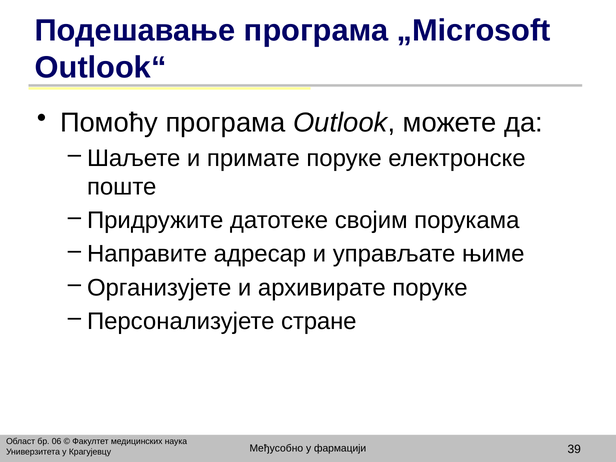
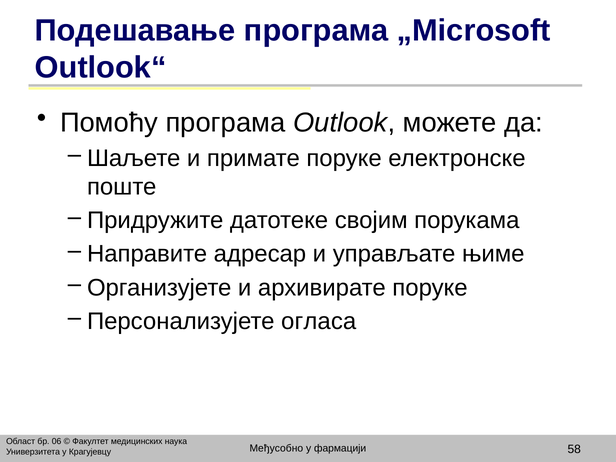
стране: стране -> огласа (319, 321)
39: 39 -> 58 (574, 449)
